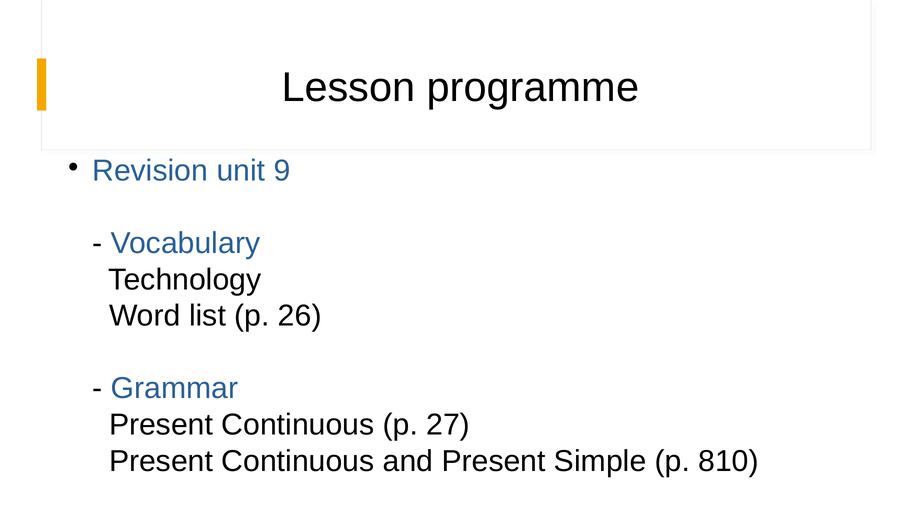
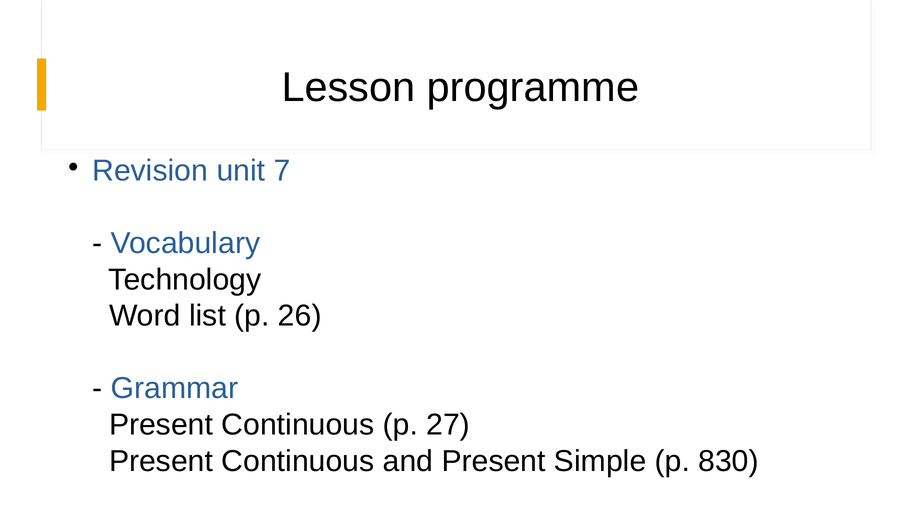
9: 9 -> 7 (282, 171)
810: 810 -> 830 (729, 461)
